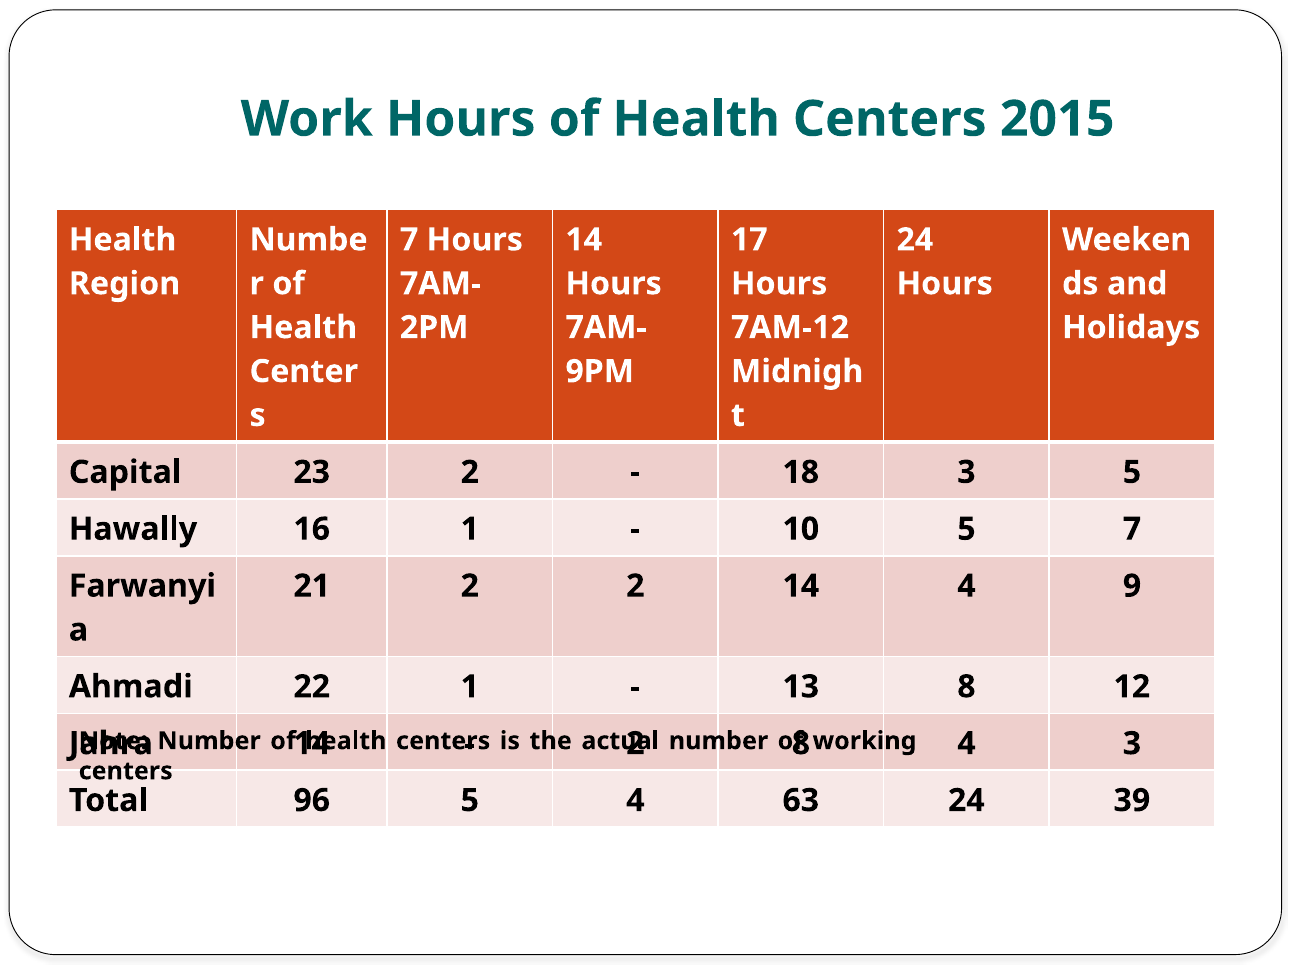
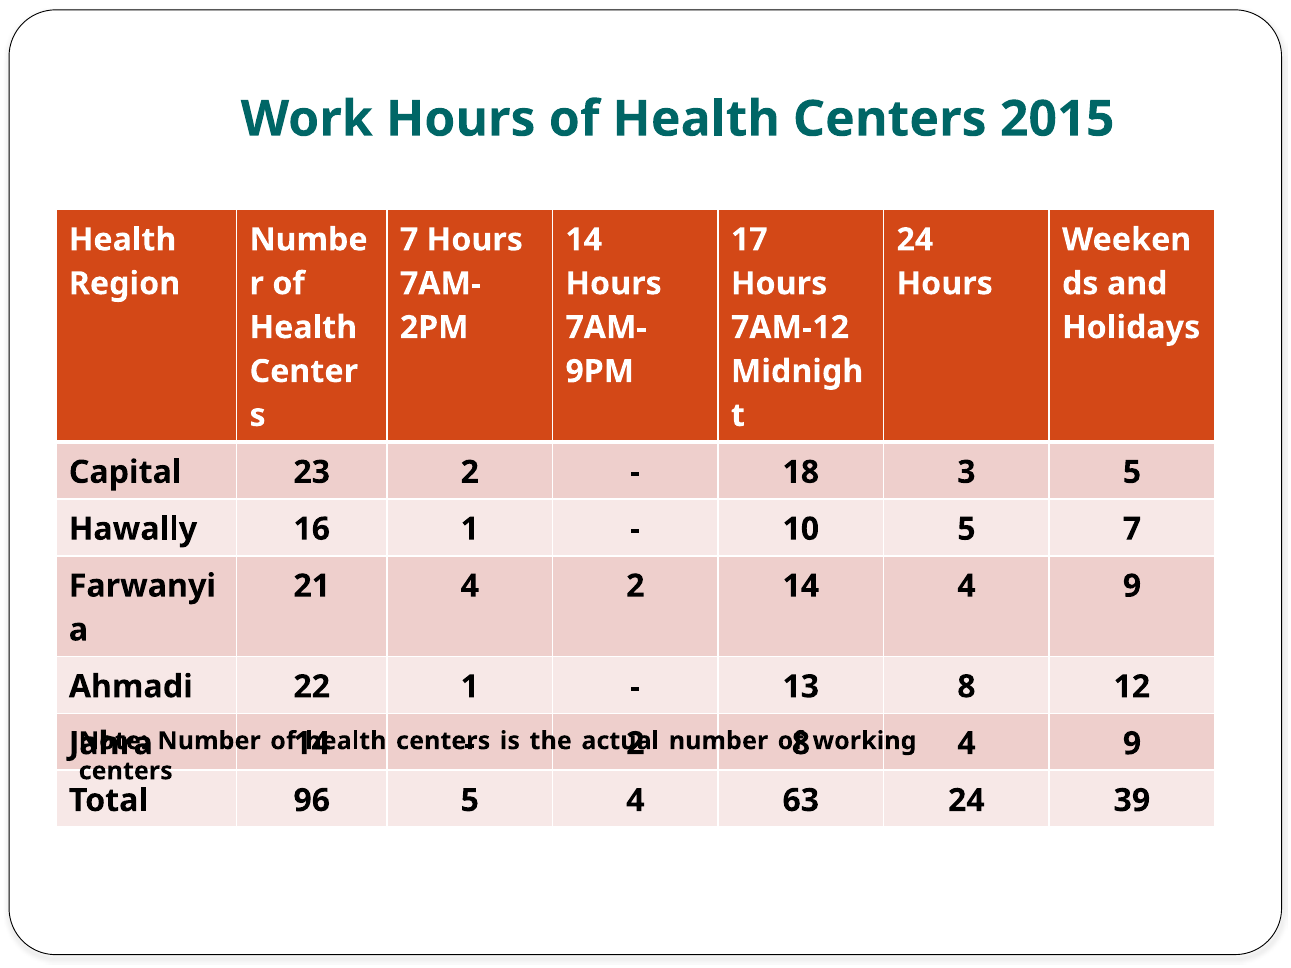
21 2: 2 -> 4 (470, 586)
3: 3 -> 9 (1132, 744)
